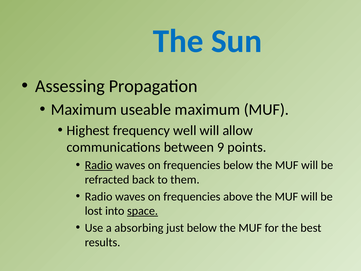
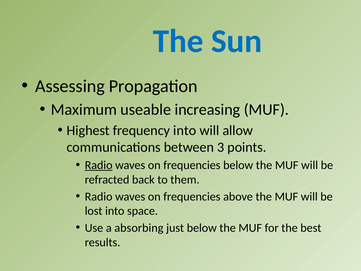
useable maximum: maximum -> increasing (207, 110)
frequency well: well -> into (185, 130)
9: 9 -> 3 (221, 147)
space underline: present -> none (143, 211)
